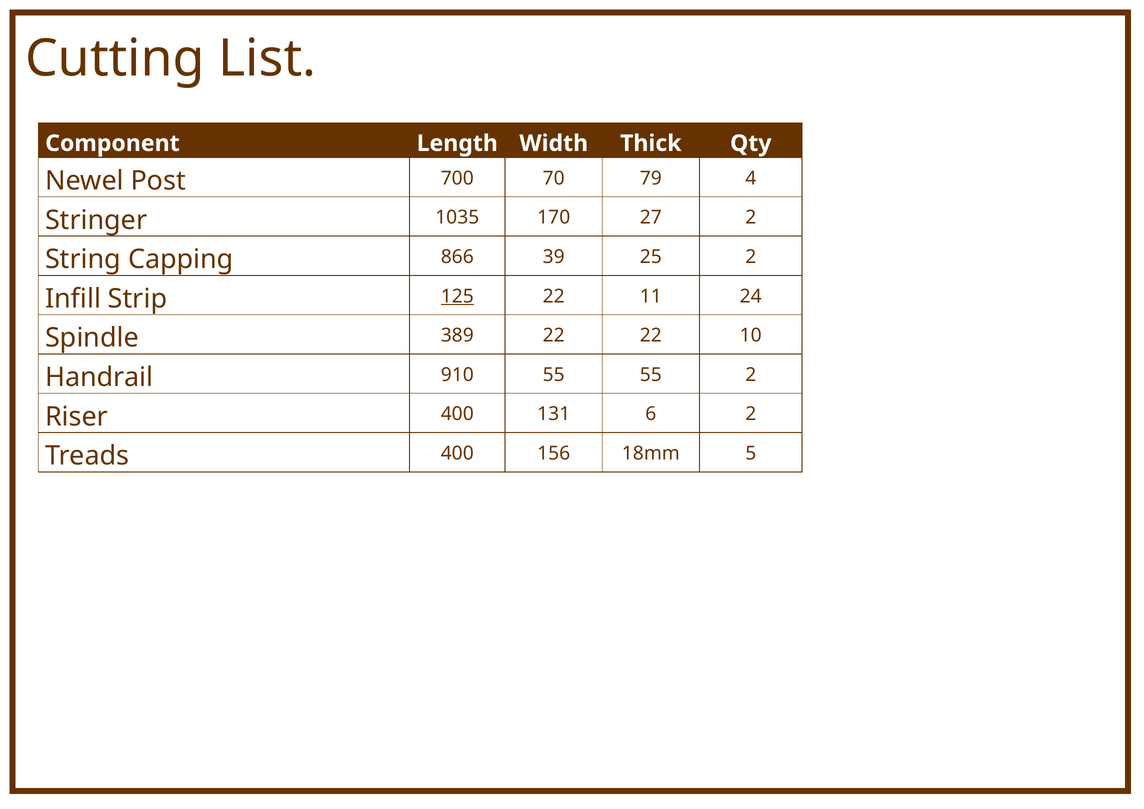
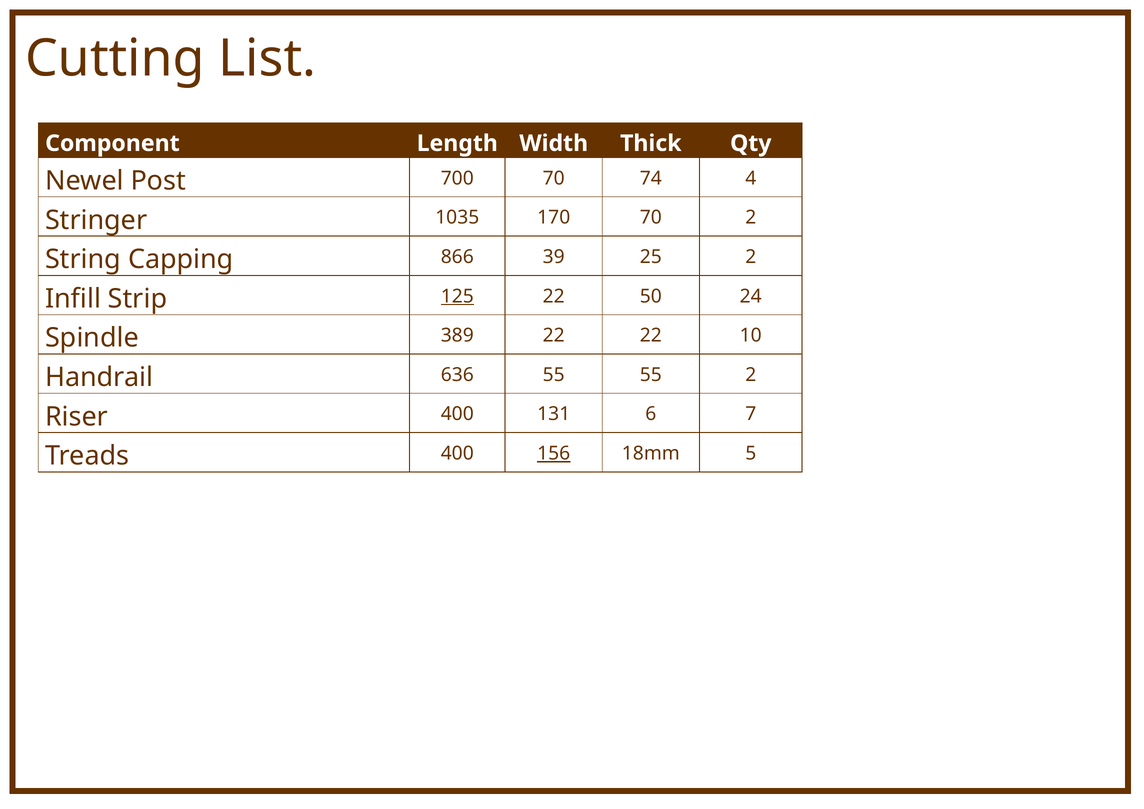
79: 79 -> 74 (651, 178)
170 27: 27 -> 70 (651, 218)
11: 11 -> 50 (651, 296)
910: 910 -> 636 (457, 375)
6 2: 2 -> 7 (751, 414)
156 underline: none -> present (554, 453)
